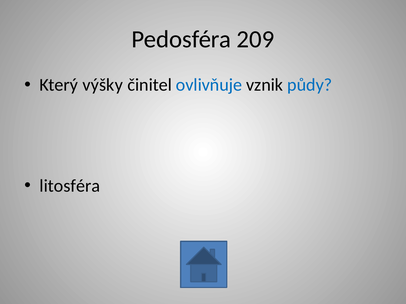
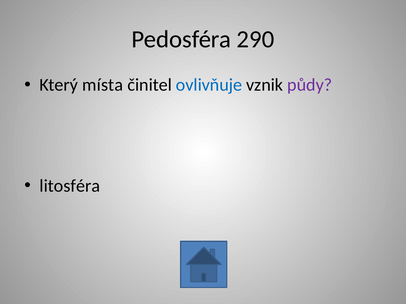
209: 209 -> 290 (255, 39)
výšky: výšky -> místa (103, 85)
půdy colour: blue -> purple (310, 85)
